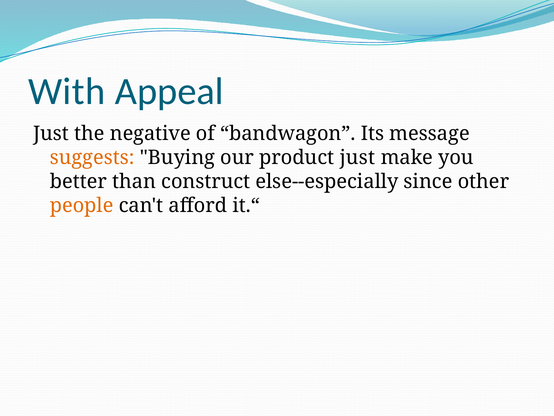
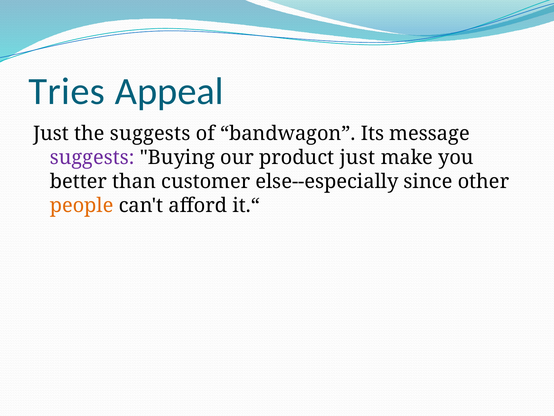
With: With -> Tries (67, 91)
the negative: negative -> suggests (150, 133)
suggests colour: orange -> purple (92, 157)
construct: construct -> customer (206, 181)
